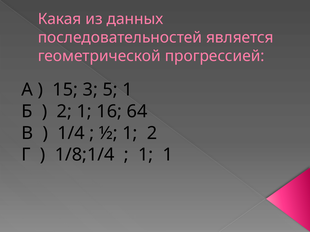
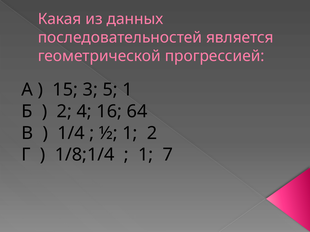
2 1: 1 -> 4 (84, 112)
1 1: 1 -> 7 (168, 155)
